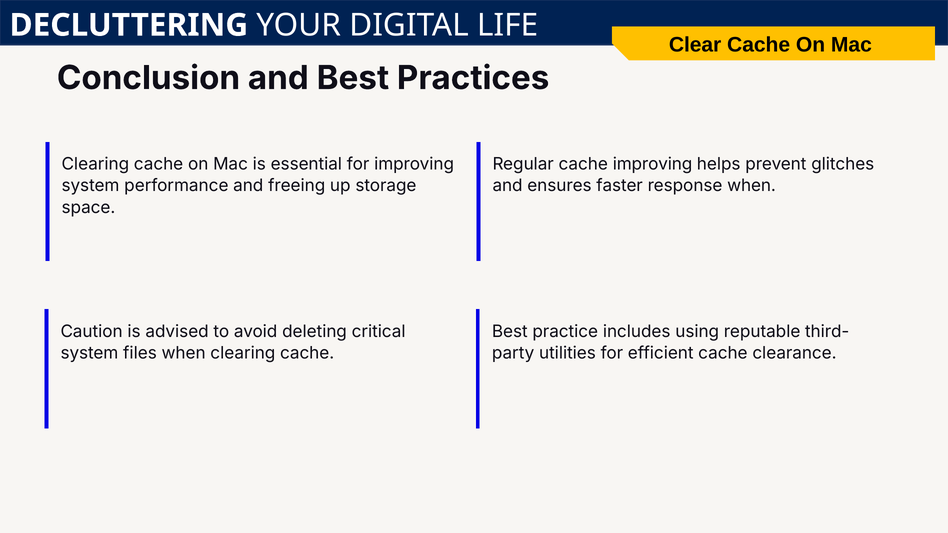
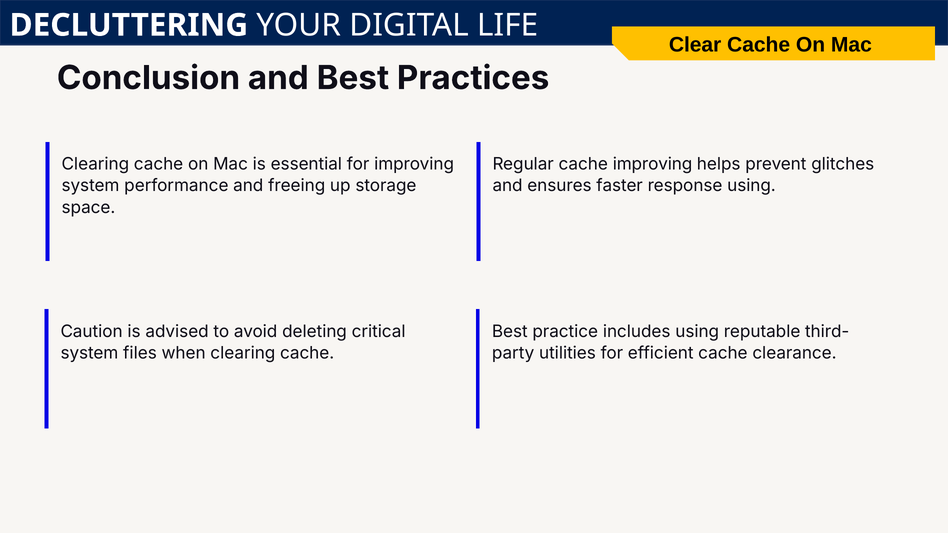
response when: when -> using (752, 186)
